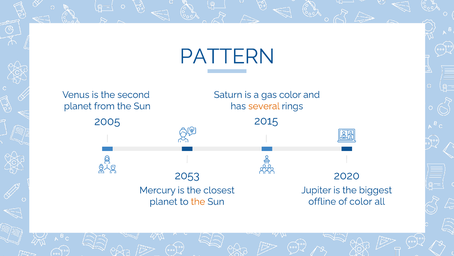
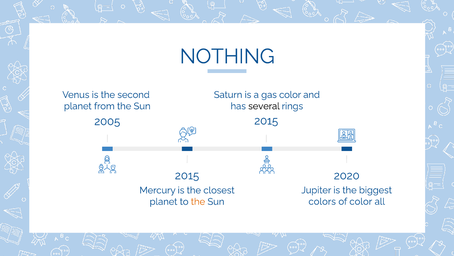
PATTERN: PATTERN -> NOTHING (227, 56)
several colour: orange -> black (264, 106)
2053: 2053 -> 2015 (187, 175)
offline: offline -> colors (322, 201)
